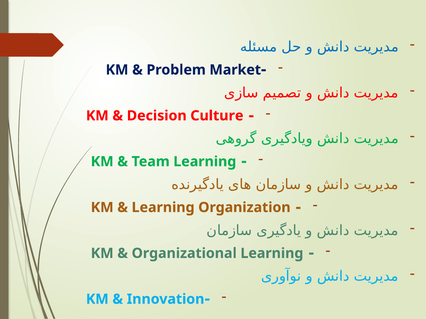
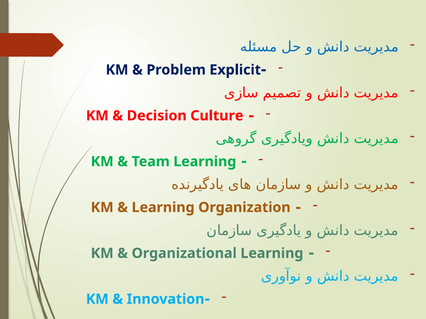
Market: Market -> Explicit (235, 70)
